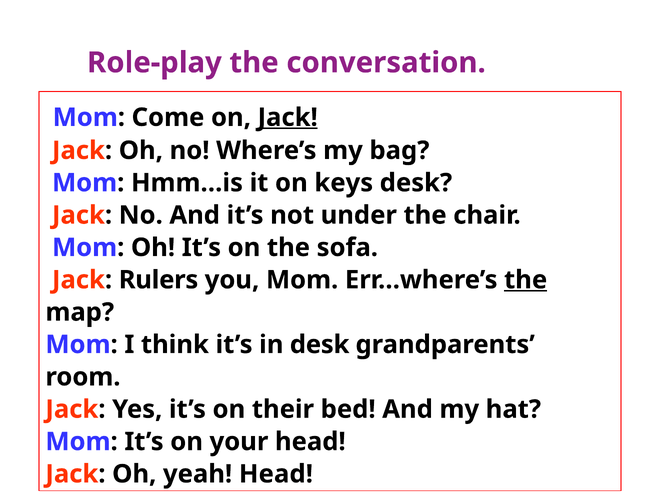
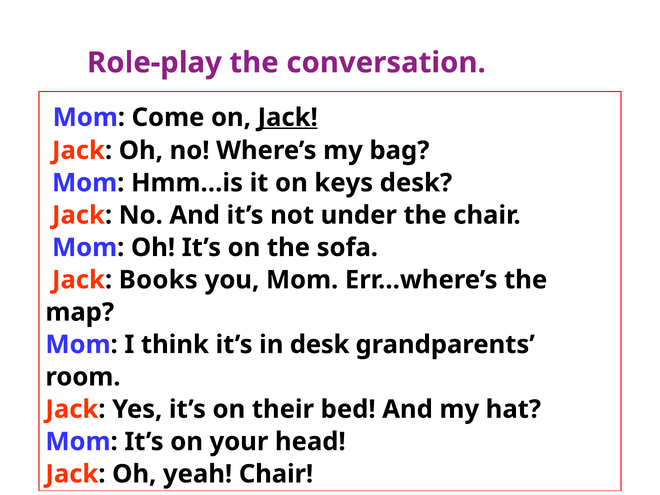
Rulers: Rulers -> Books (158, 280)
the underline: present -> none (526, 280)
yeah Head: Head -> Chair (276, 474)
